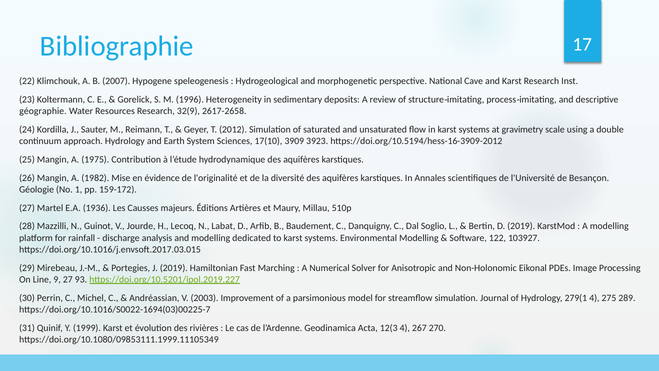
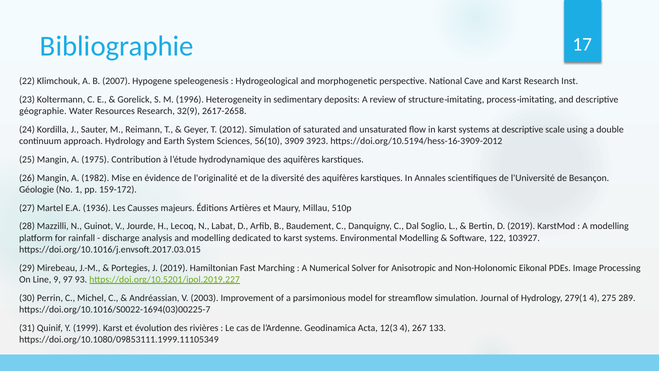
at gravimetry: gravimetry -> descriptive (522, 129)
17(10: 17(10 -> 56(10 (268, 141)
9 27: 27 -> 97 (68, 279)
270: 270 -> 133 (437, 328)
